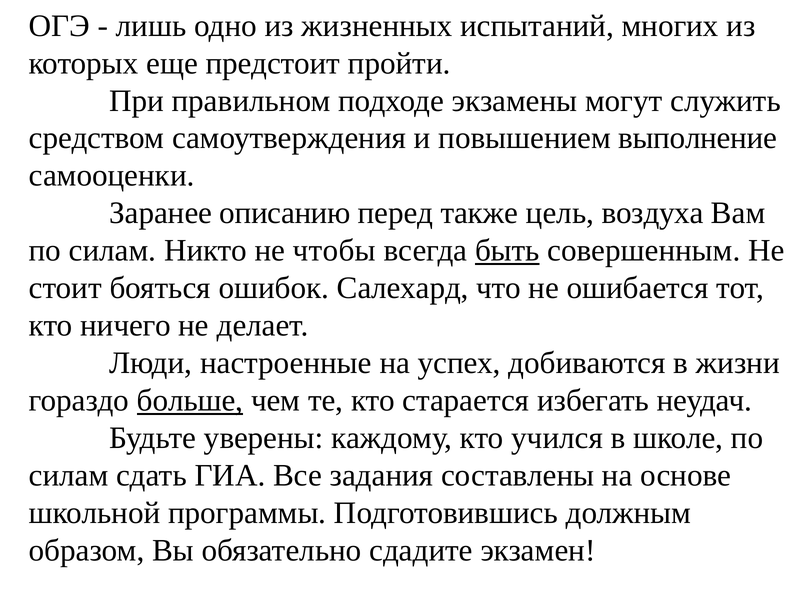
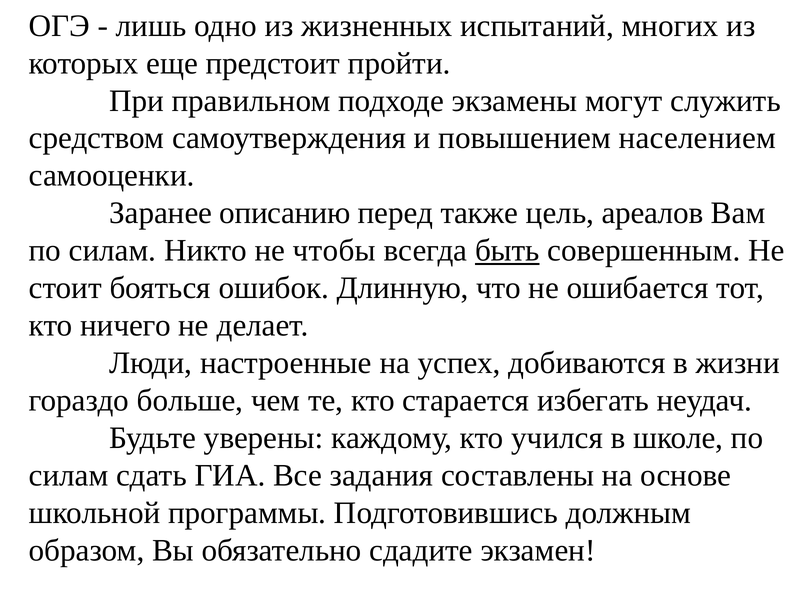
выполнение: выполнение -> населением (697, 138)
воздуха: воздуха -> ареалов (653, 213)
Салехард: Салехард -> Длинную (403, 288)
больше underline: present -> none (190, 401)
